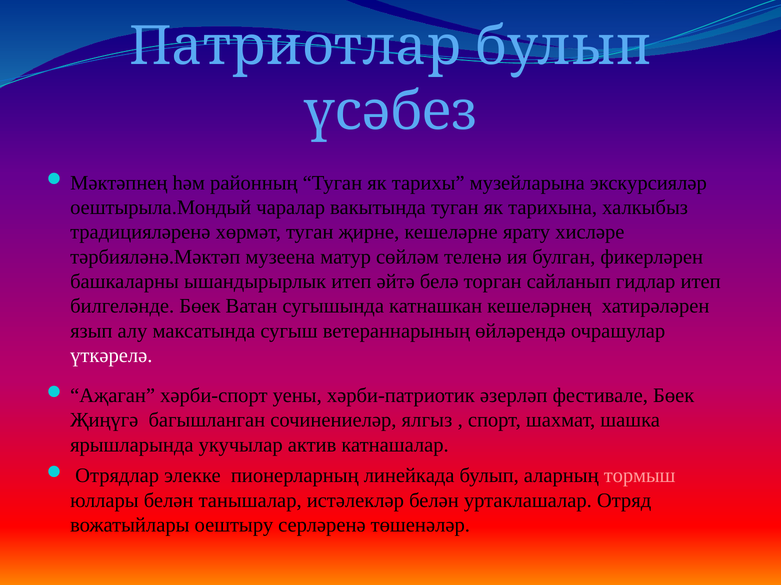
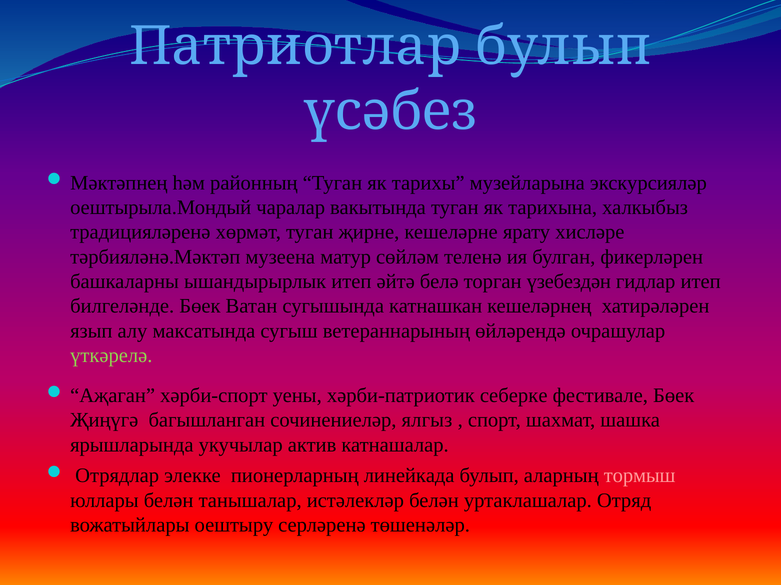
сайланып: сайланып -> үзебездән (569, 282)
үткәрелә colour: white -> light green (111, 356)
әзерләп: әзерләп -> себерке (514, 396)
